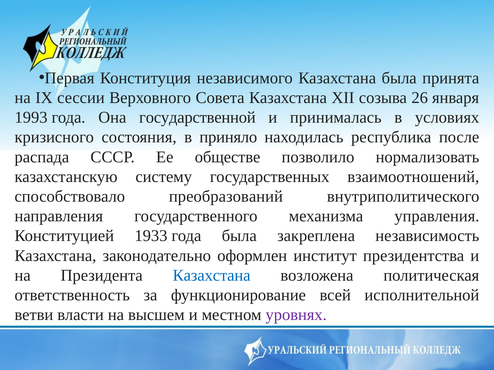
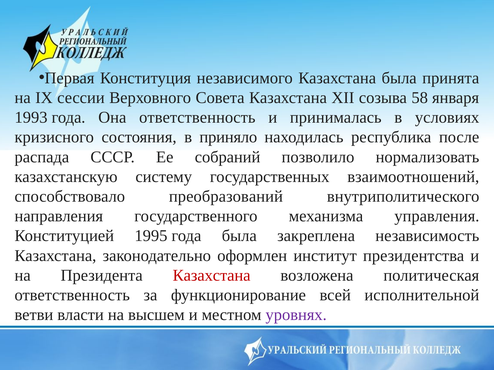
26: 26 -> 58 (420, 98)
Она государственной: государственной -> ответственность (197, 118)
обществе: обществе -> собраний (228, 157)
1933: 1933 -> 1995 (151, 236)
Казахстана colour: blue -> red (212, 276)
